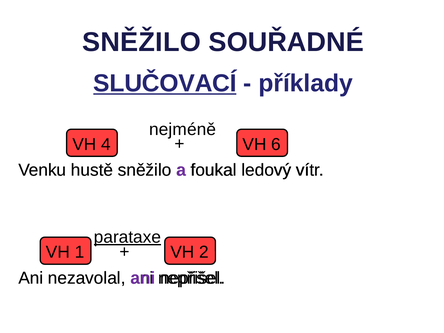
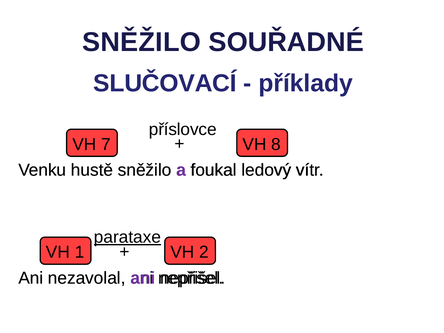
SLUČOVACÍ underline: present -> none (165, 83)
nejméně: nejméně -> příslovce (183, 129)
4: 4 -> 7 (106, 144)
6: 6 -> 8 (276, 144)
